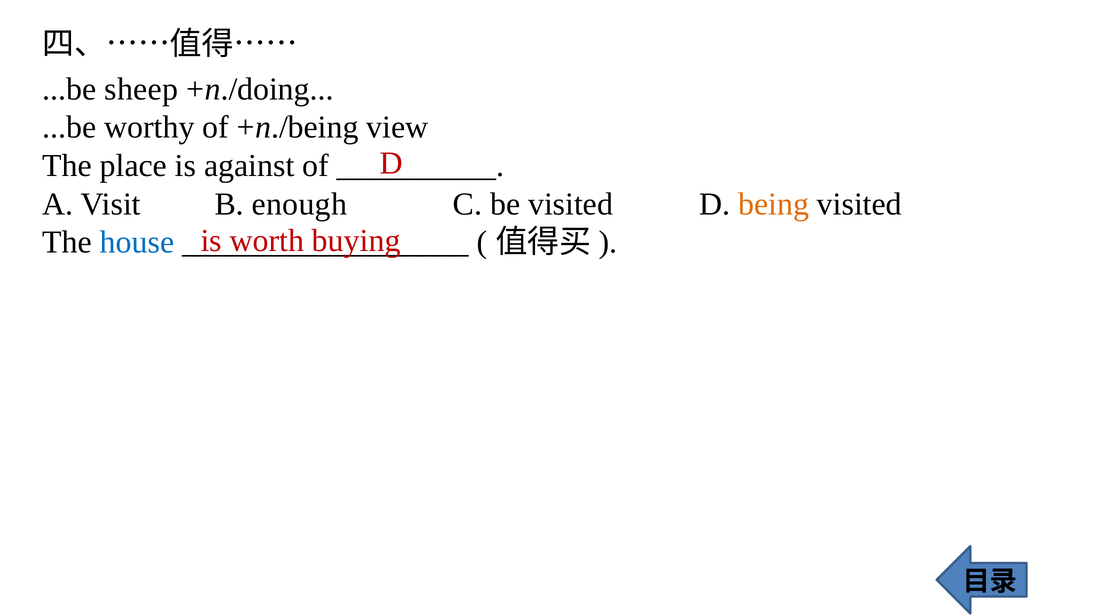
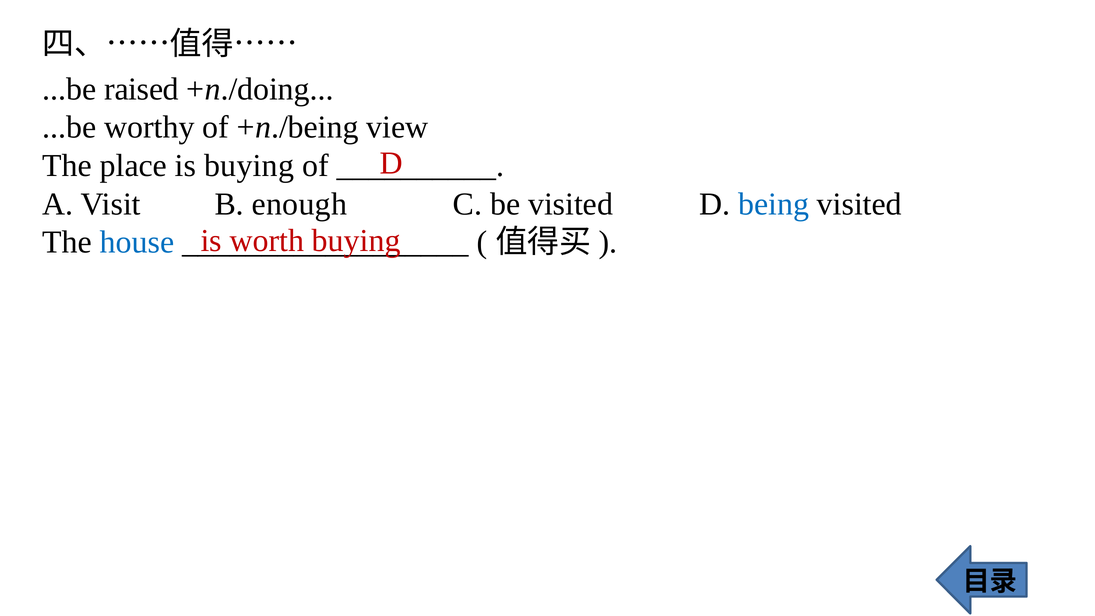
sheep: sheep -> raised (142, 89)
is against: against -> buying (249, 166)
being colour: orange -> blue (774, 204)
